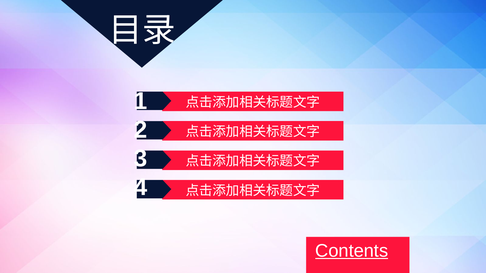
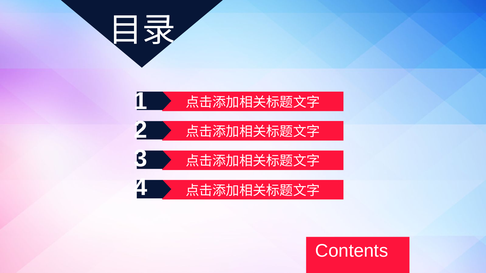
Contents underline: present -> none (352, 251)
